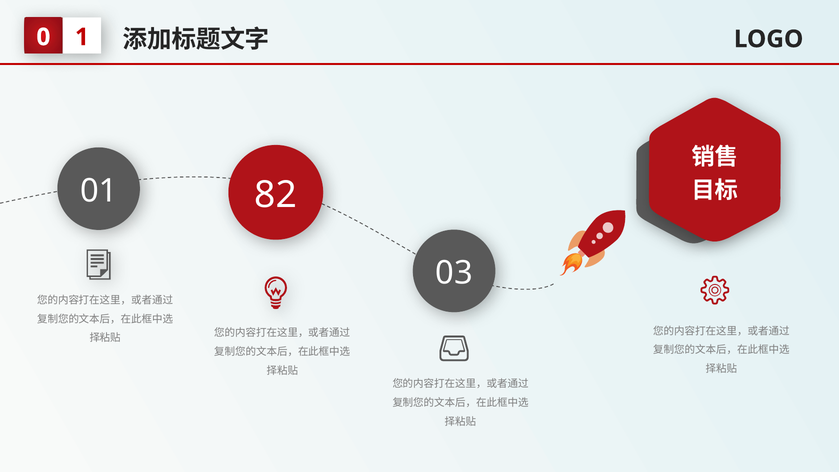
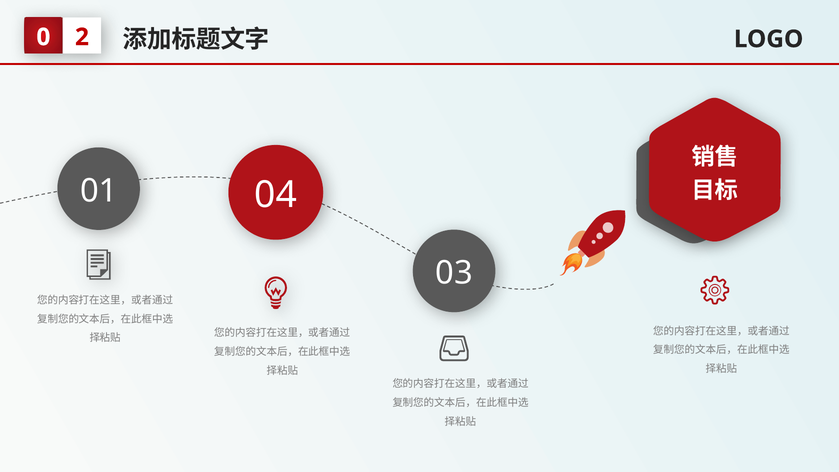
1: 1 -> 2 (82, 37)
82: 82 -> 04 (276, 195)
